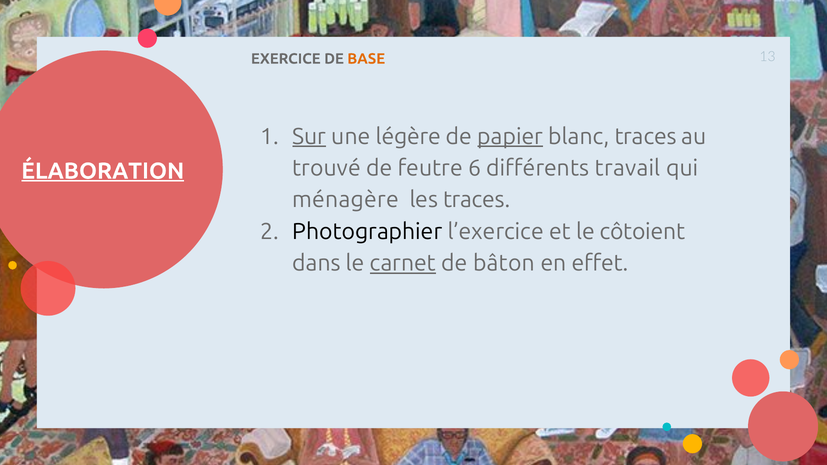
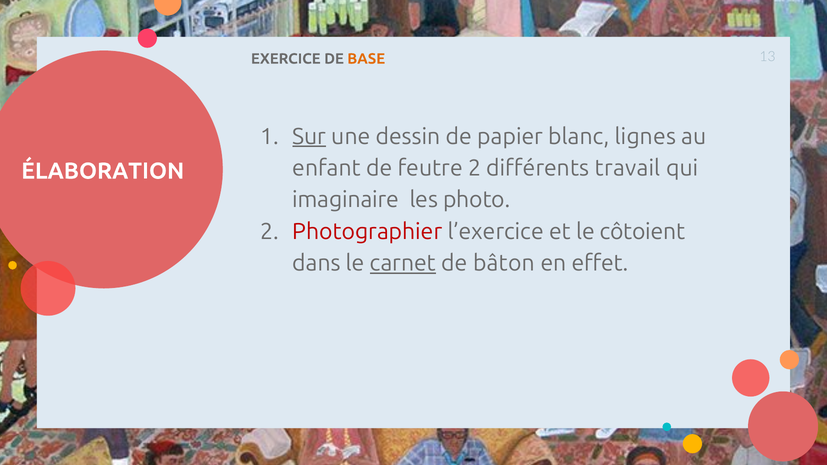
légère: légère -> dessin (408, 137)
papier underline: present -> none (510, 137)
blanc traces: traces -> lignes (645, 137)
trouvé: trouvé -> enfant (327, 168)
feutre 6: 6 -> 2 (475, 168)
ÉLABORATION underline: present -> none (103, 171)
ménagère: ménagère -> imaginaire (346, 200)
les traces: traces -> photo (477, 200)
Photographier colour: black -> red (367, 232)
